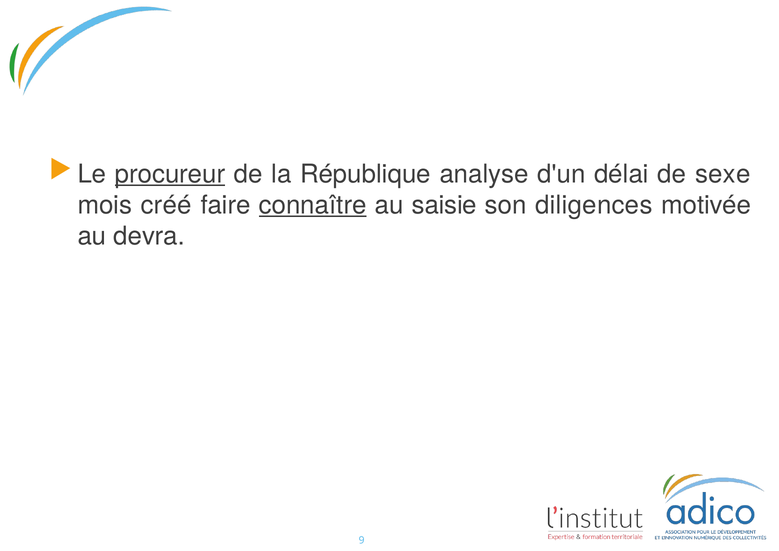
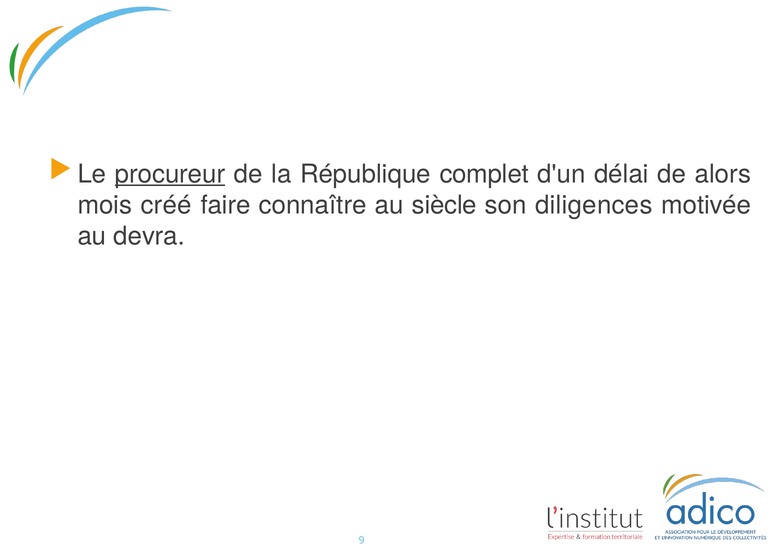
analyse: analyse -> complet (484, 174)
sexe: sexe -> alors (723, 174)
connaître underline: present -> none (313, 205)
saisie: saisie -> siècle (444, 205)
